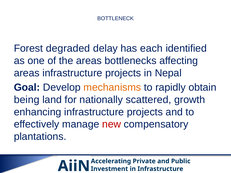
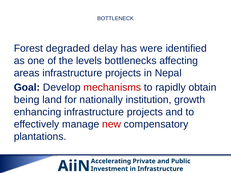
each: each -> were (151, 48)
the areas: areas -> levels (89, 61)
mechanisms colour: orange -> red (112, 87)
scattered: scattered -> institution (149, 100)
